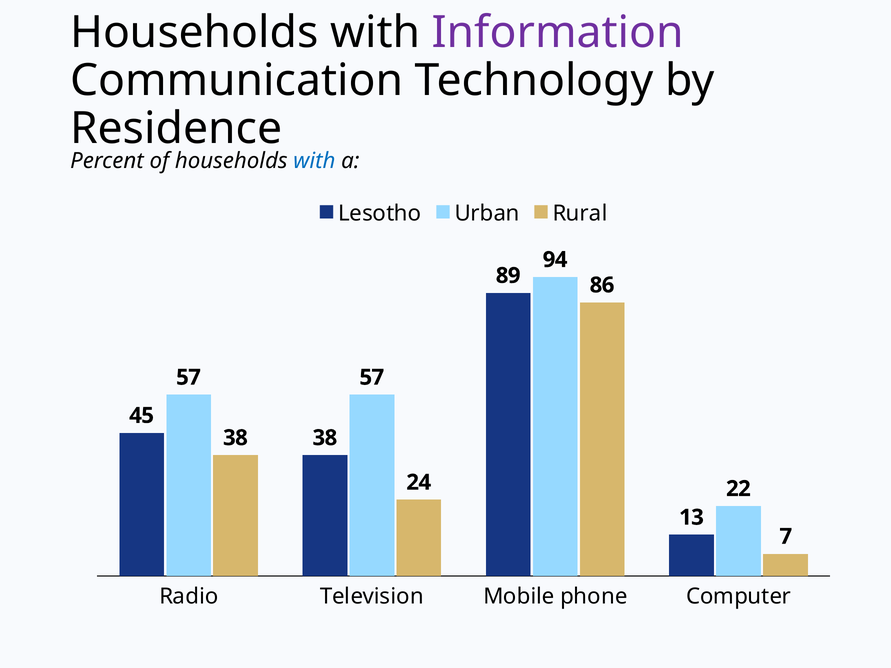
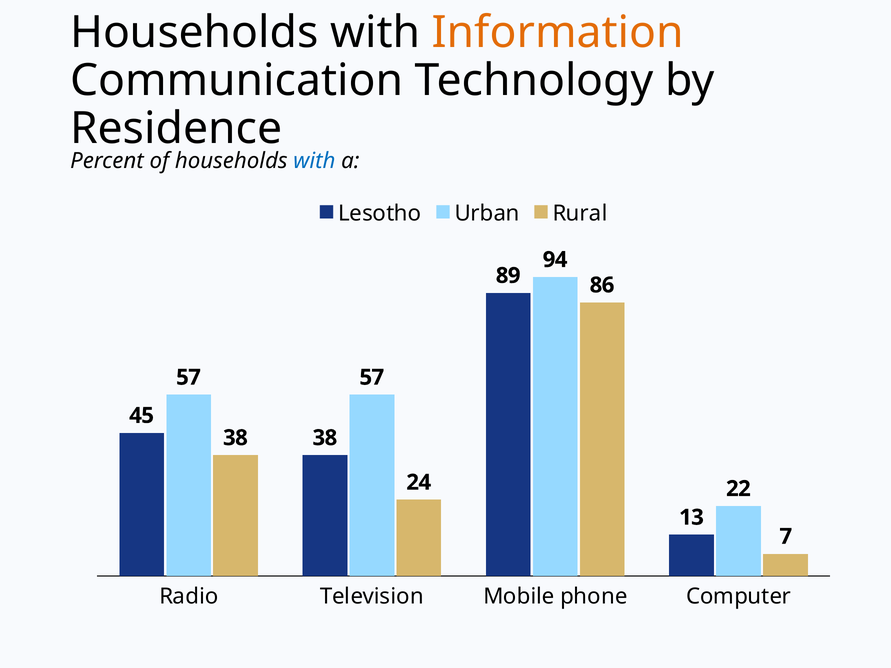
Information colour: purple -> orange (558, 32)
